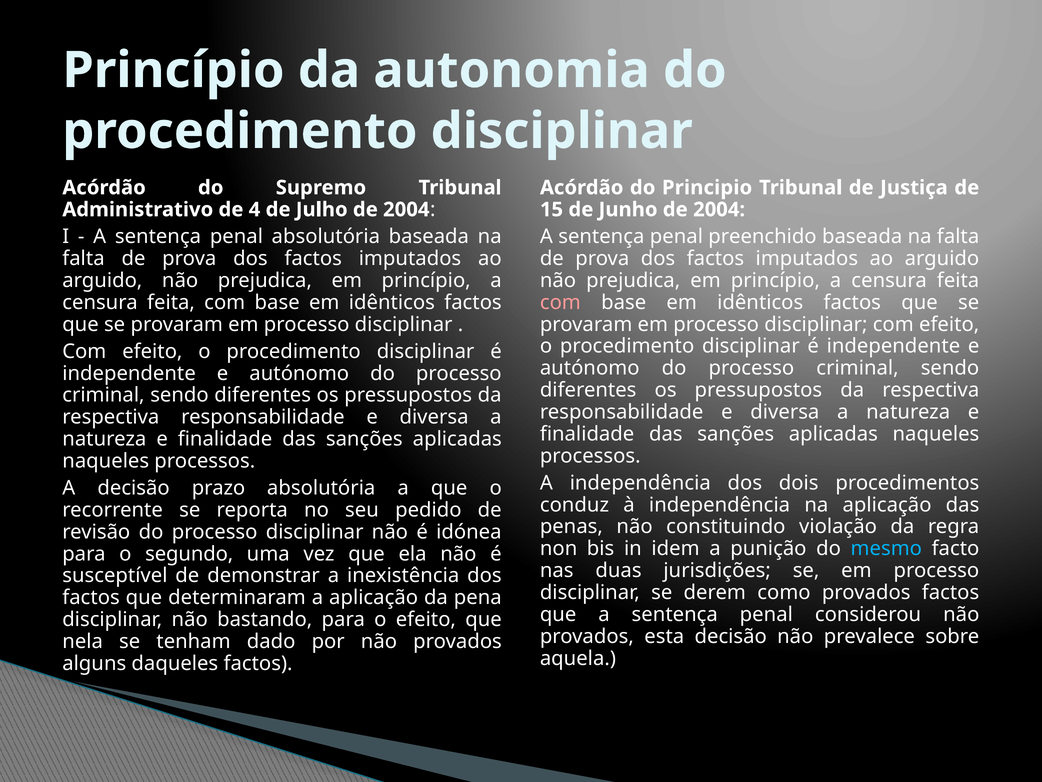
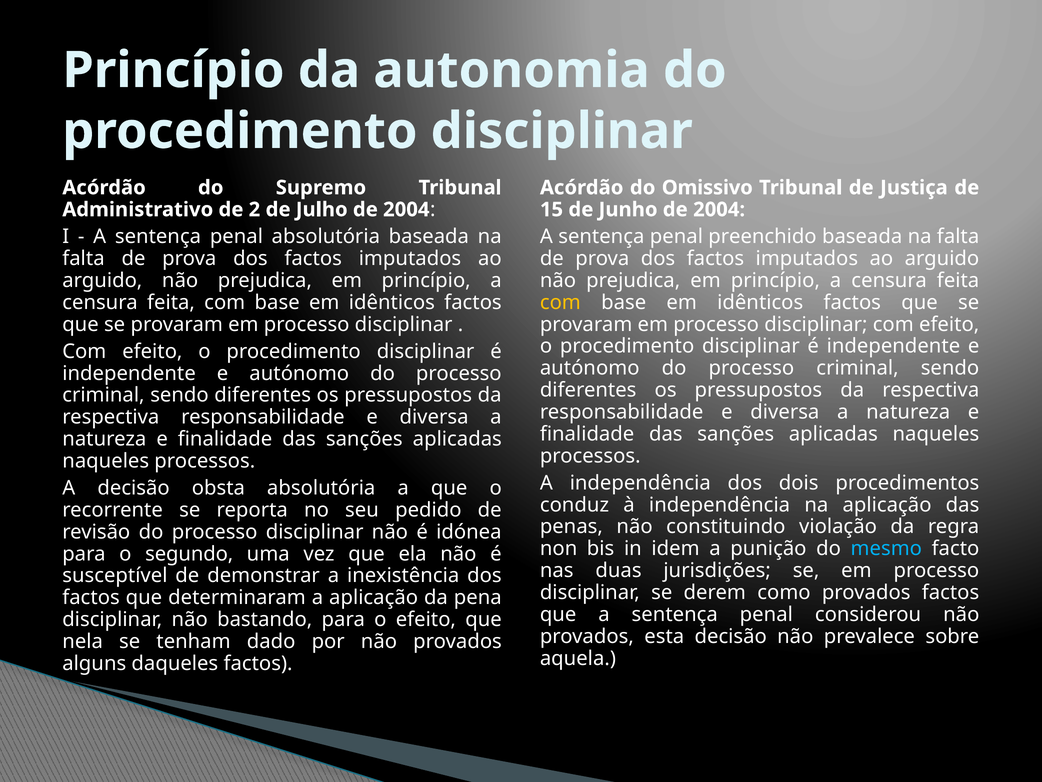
Principio: Principio -> Omissivo (707, 188)
4: 4 -> 2 (254, 209)
com colour: pink -> yellow (560, 302)
prazo: prazo -> obsta (218, 488)
